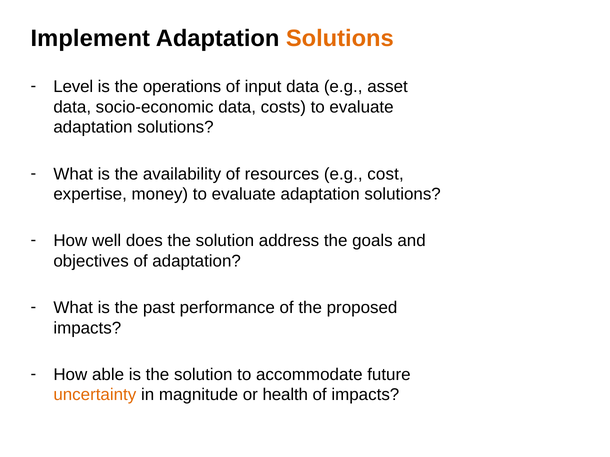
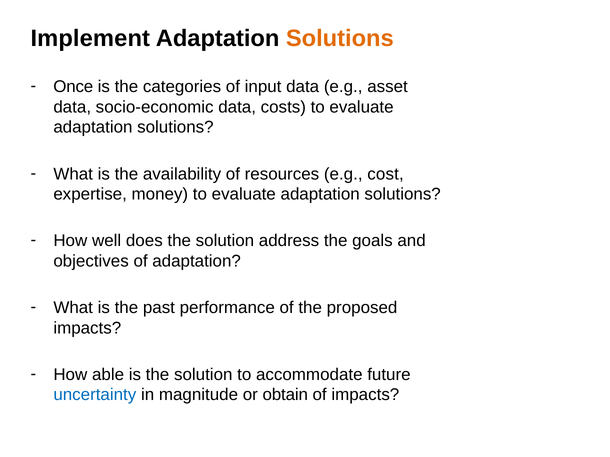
Level: Level -> Once (73, 87)
operations: operations -> categories (182, 87)
uncertainty colour: orange -> blue (95, 395)
health: health -> obtain (285, 395)
